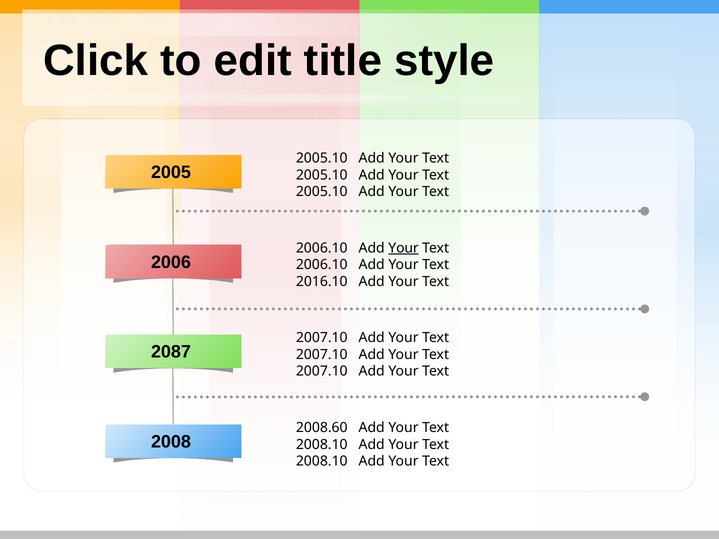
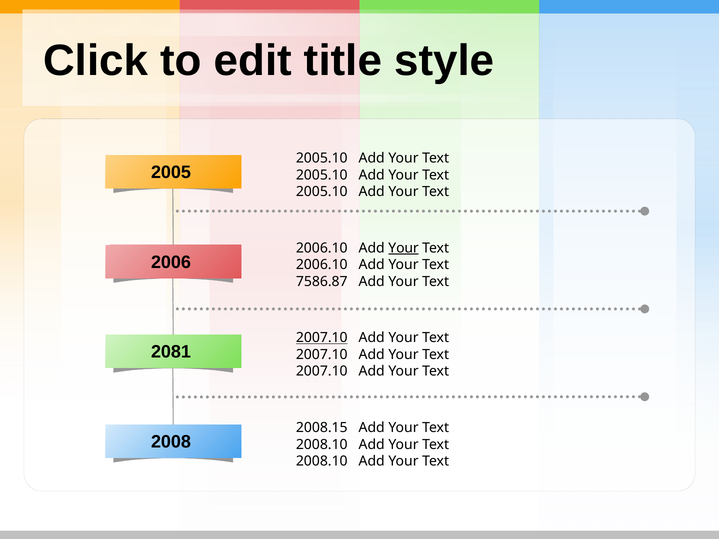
2016.10: 2016.10 -> 7586.87 (322, 282)
2007.10 underline: none -> present (322, 338)
2087: 2087 -> 2081 (171, 352)
2008.60: 2008.60 -> 2008.15 (322, 428)
